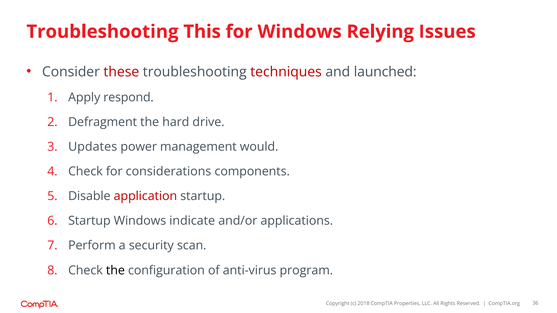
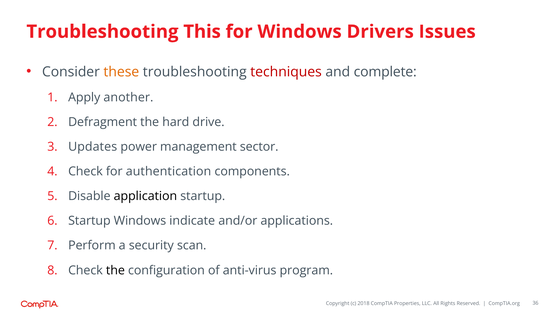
Relying: Relying -> Drivers (380, 32)
these colour: red -> orange (121, 72)
launched: launched -> complete (385, 72)
respond: respond -> another (128, 97)
would: would -> sector (259, 147)
considerations: considerations -> authentication (168, 172)
application colour: red -> black (145, 196)
